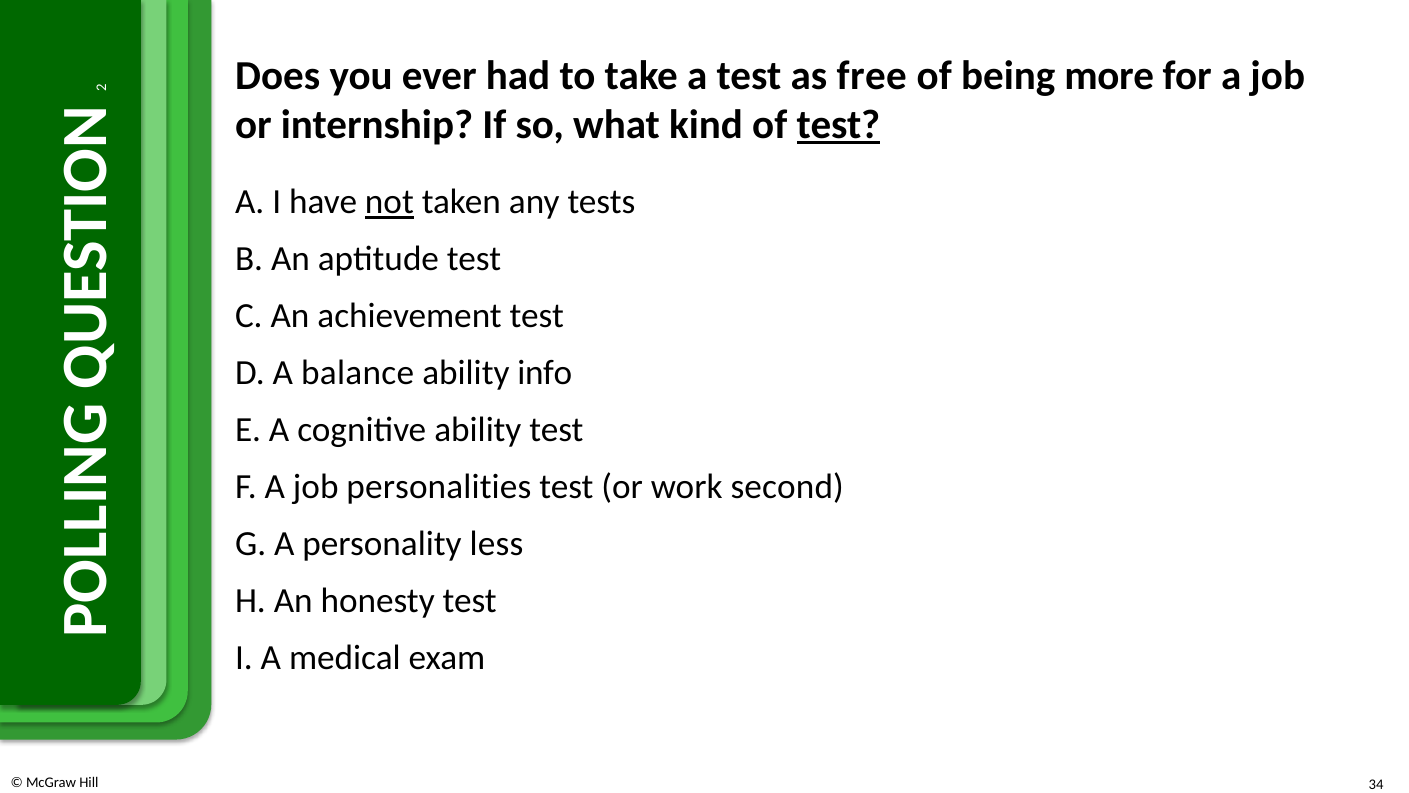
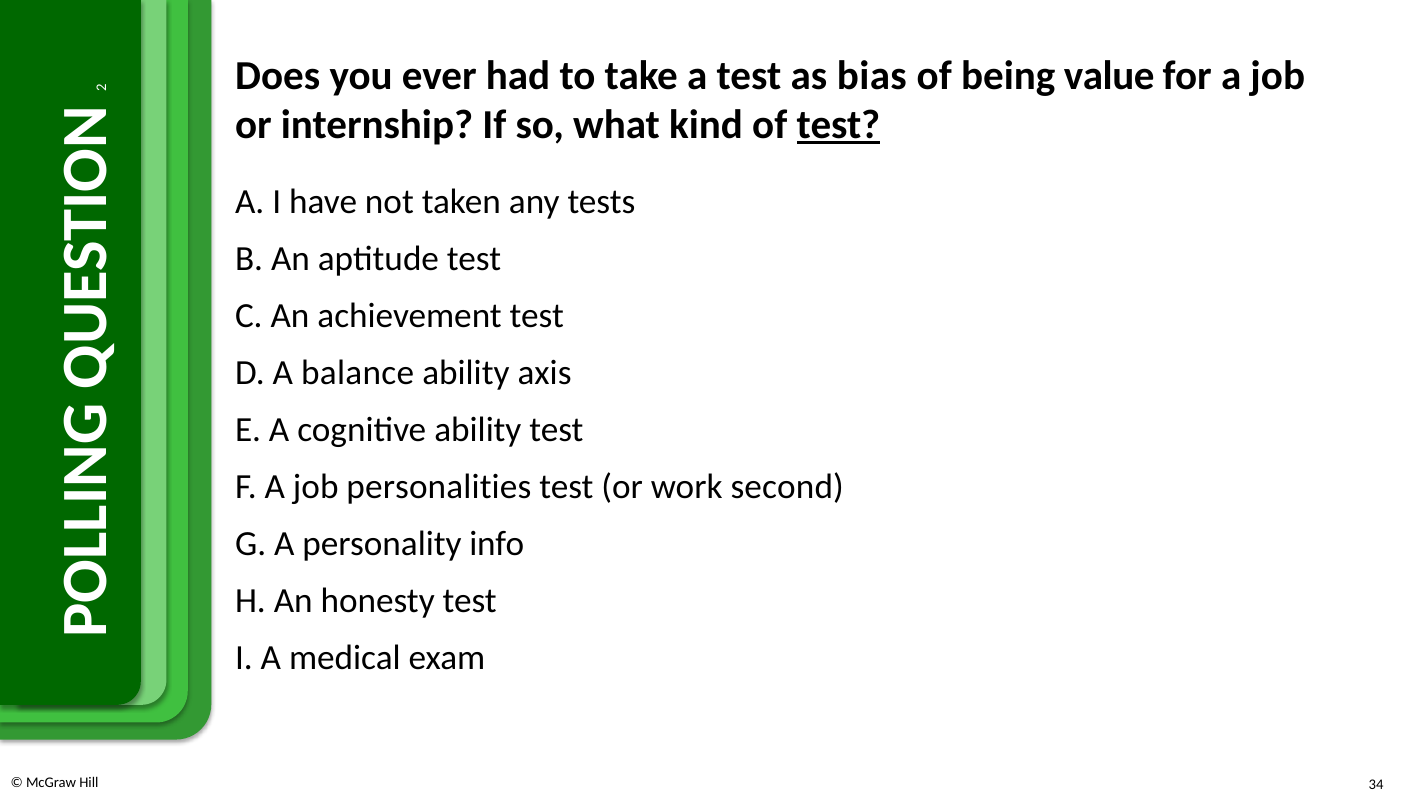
free: free -> bias (872, 75)
more: more -> value (1109, 75)
not underline: present -> none (389, 202)
info: info -> axis (545, 373)
less: less -> info (497, 544)
